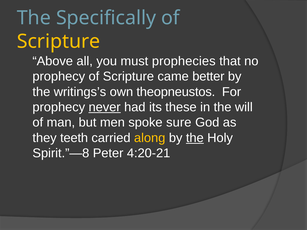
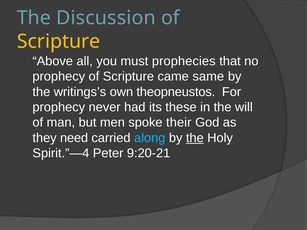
Specifically: Specifically -> Discussion (106, 18)
better: better -> same (208, 77)
never underline: present -> none (105, 107)
sure: sure -> their (179, 123)
teeth: teeth -> need (74, 138)
along colour: yellow -> light blue (150, 138)
Spirit.”—8: Spirit.”—8 -> Spirit.”—4 (61, 153)
4:20-21: 4:20-21 -> 9:20-21 (149, 153)
